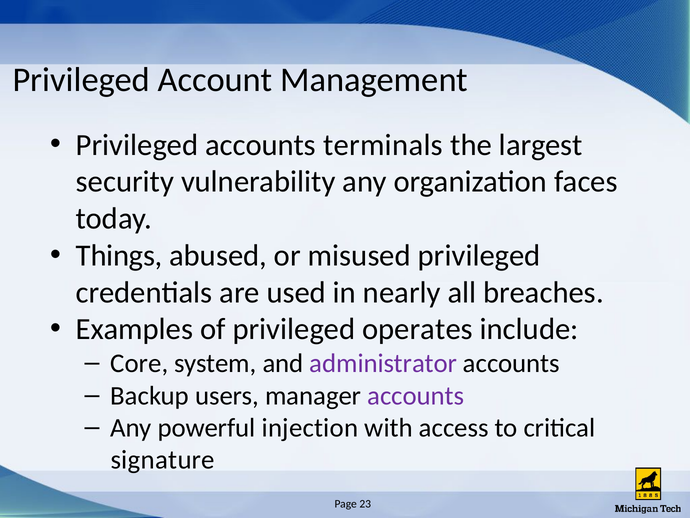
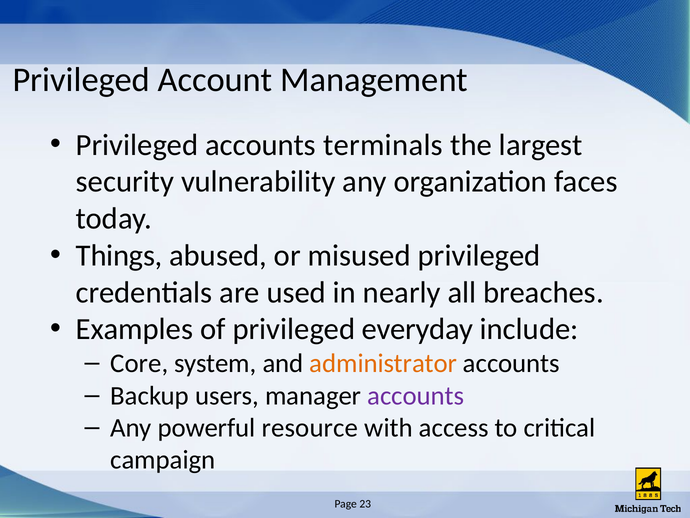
operates: operates -> everyday (418, 329)
administrator colour: purple -> orange (383, 363)
injection: injection -> resource (310, 427)
signature: signature -> campaign (163, 460)
